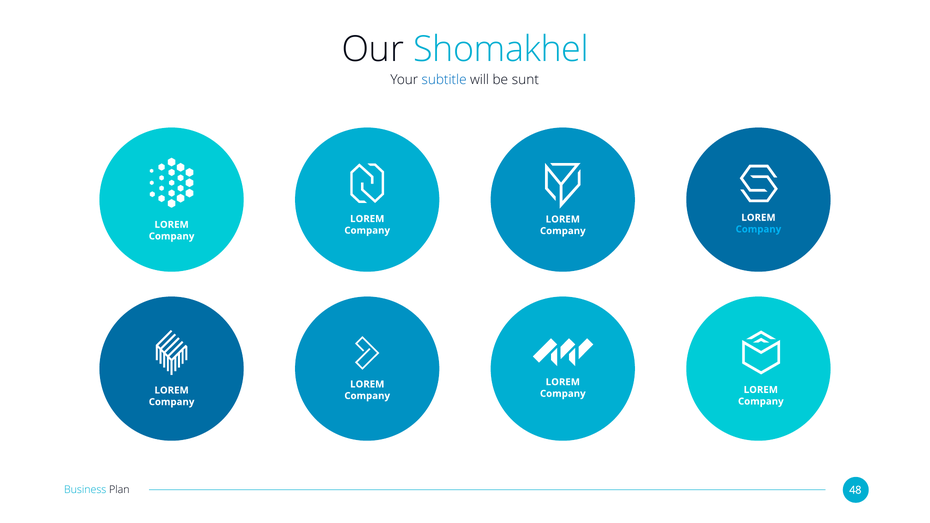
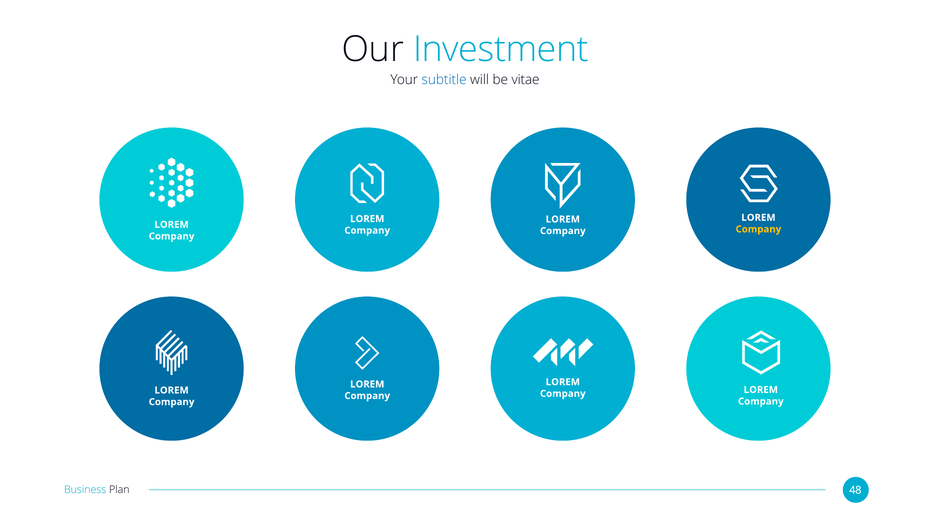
Shomakhel: Shomakhel -> Investment (501, 49)
sunt: sunt -> vitae (526, 80)
Company colour: light blue -> yellow (758, 229)
